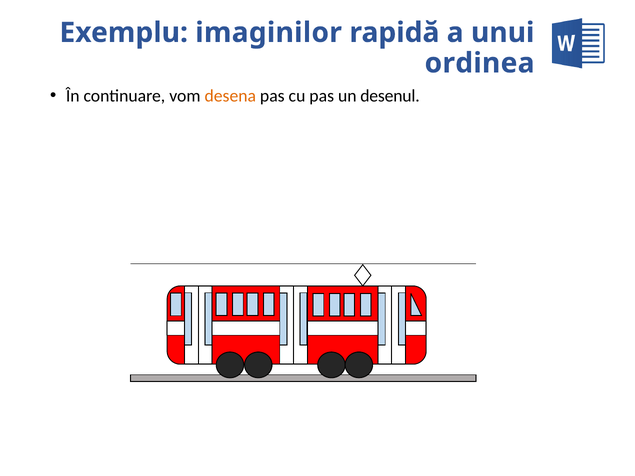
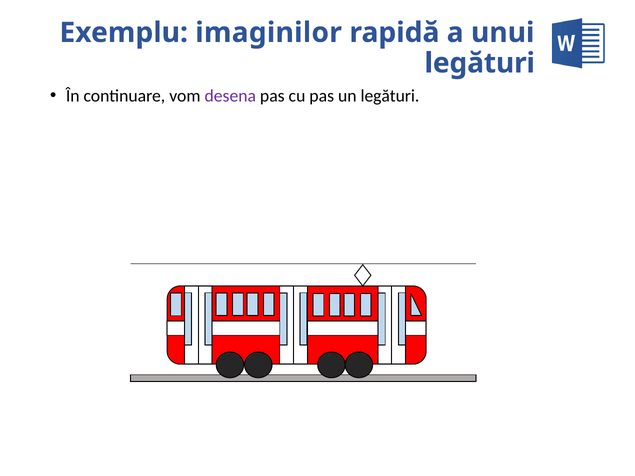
ordinea: ordinea -> legături (480, 63)
desena colour: orange -> purple (230, 96)
un desenul: desenul -> legături (390, 96)
